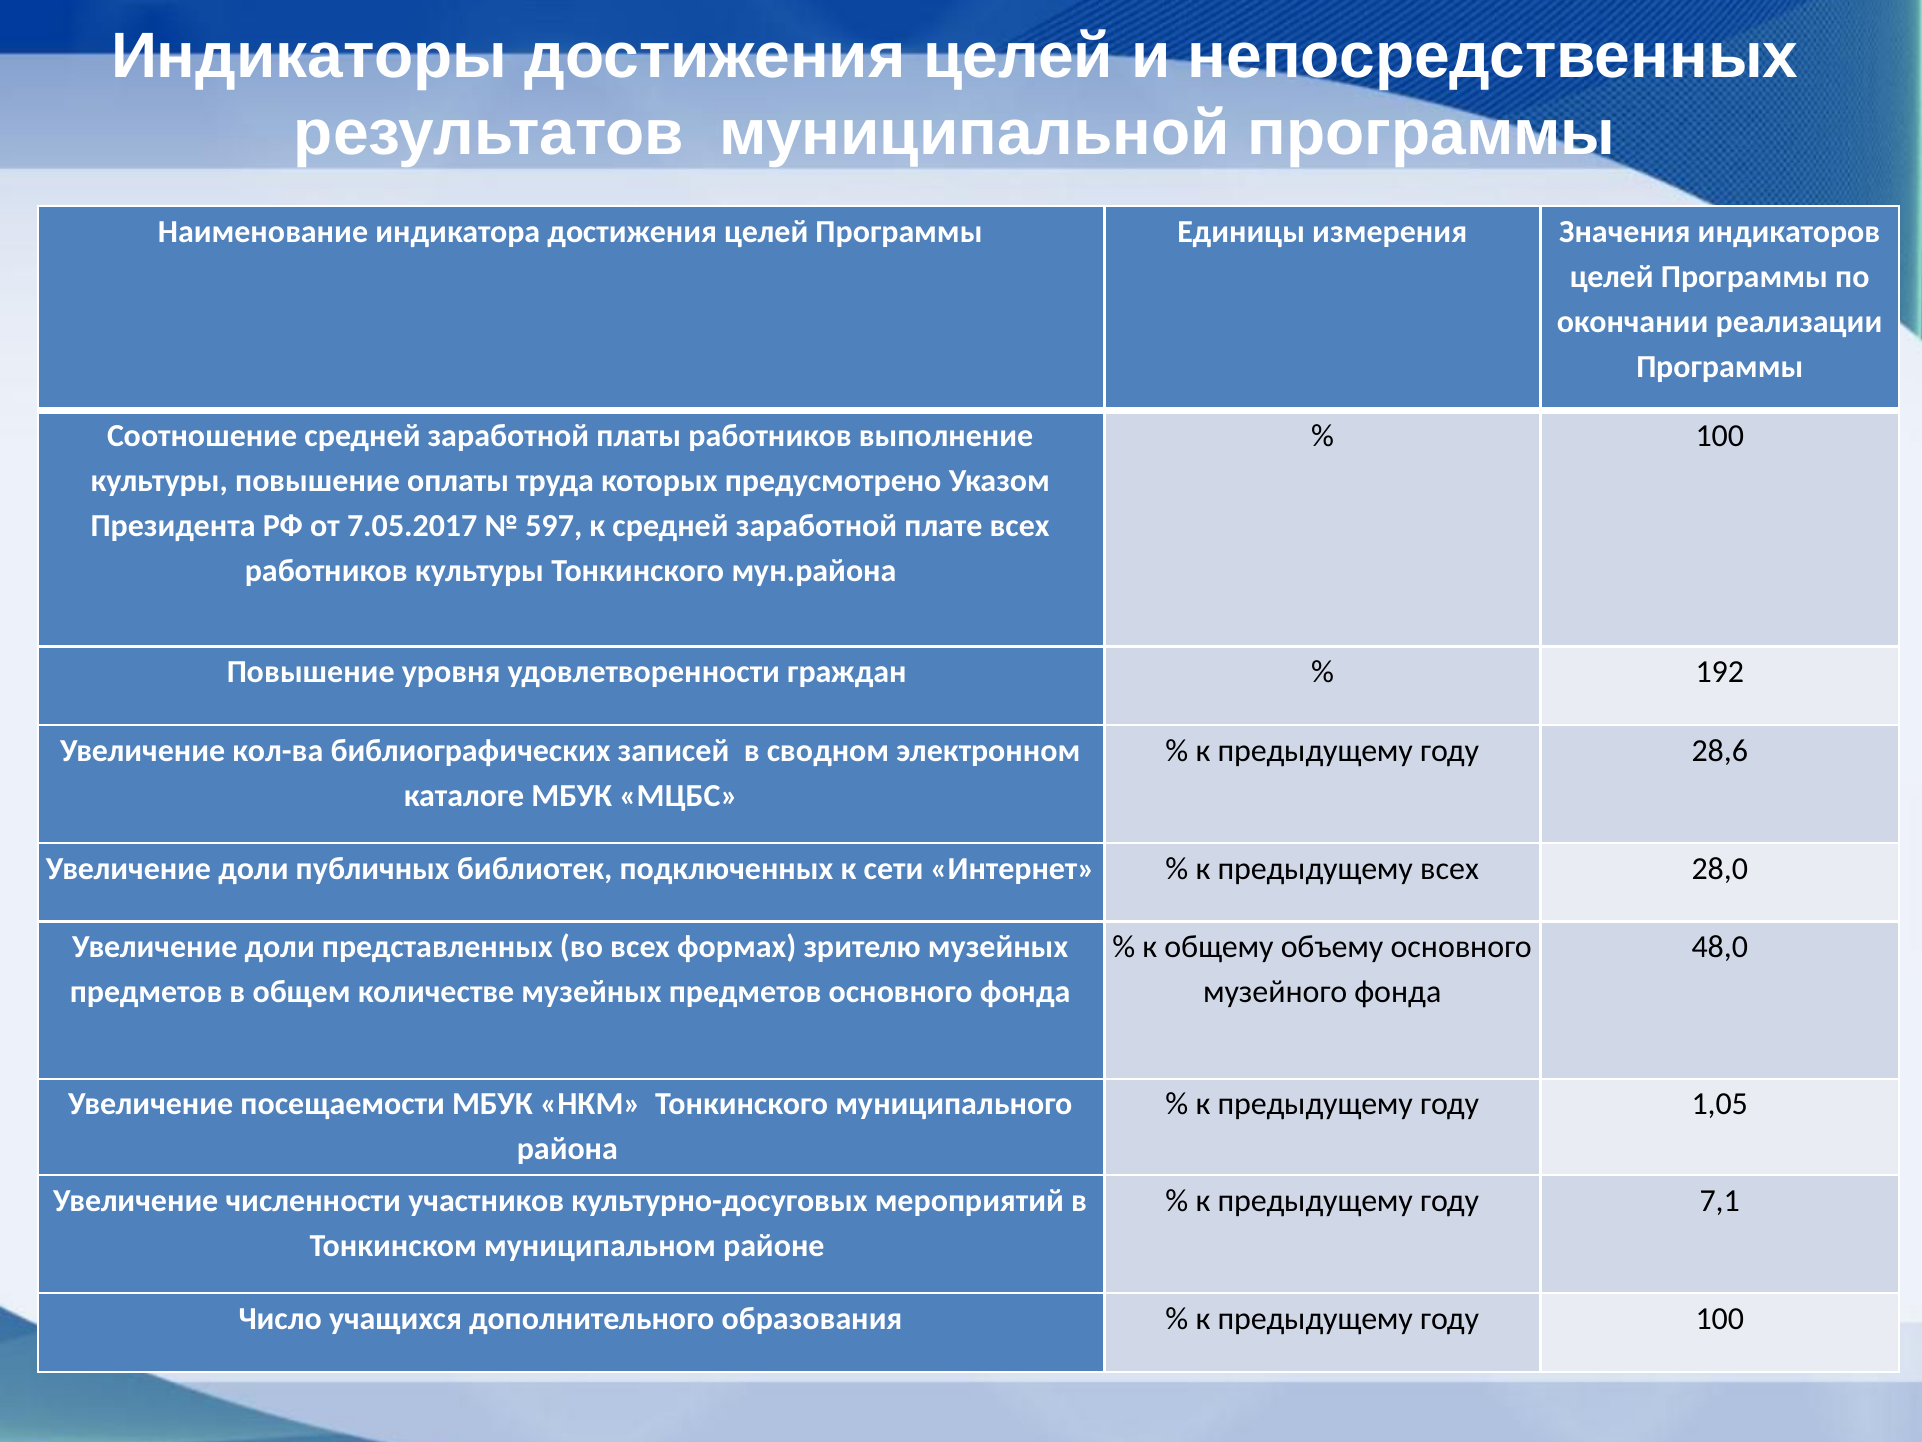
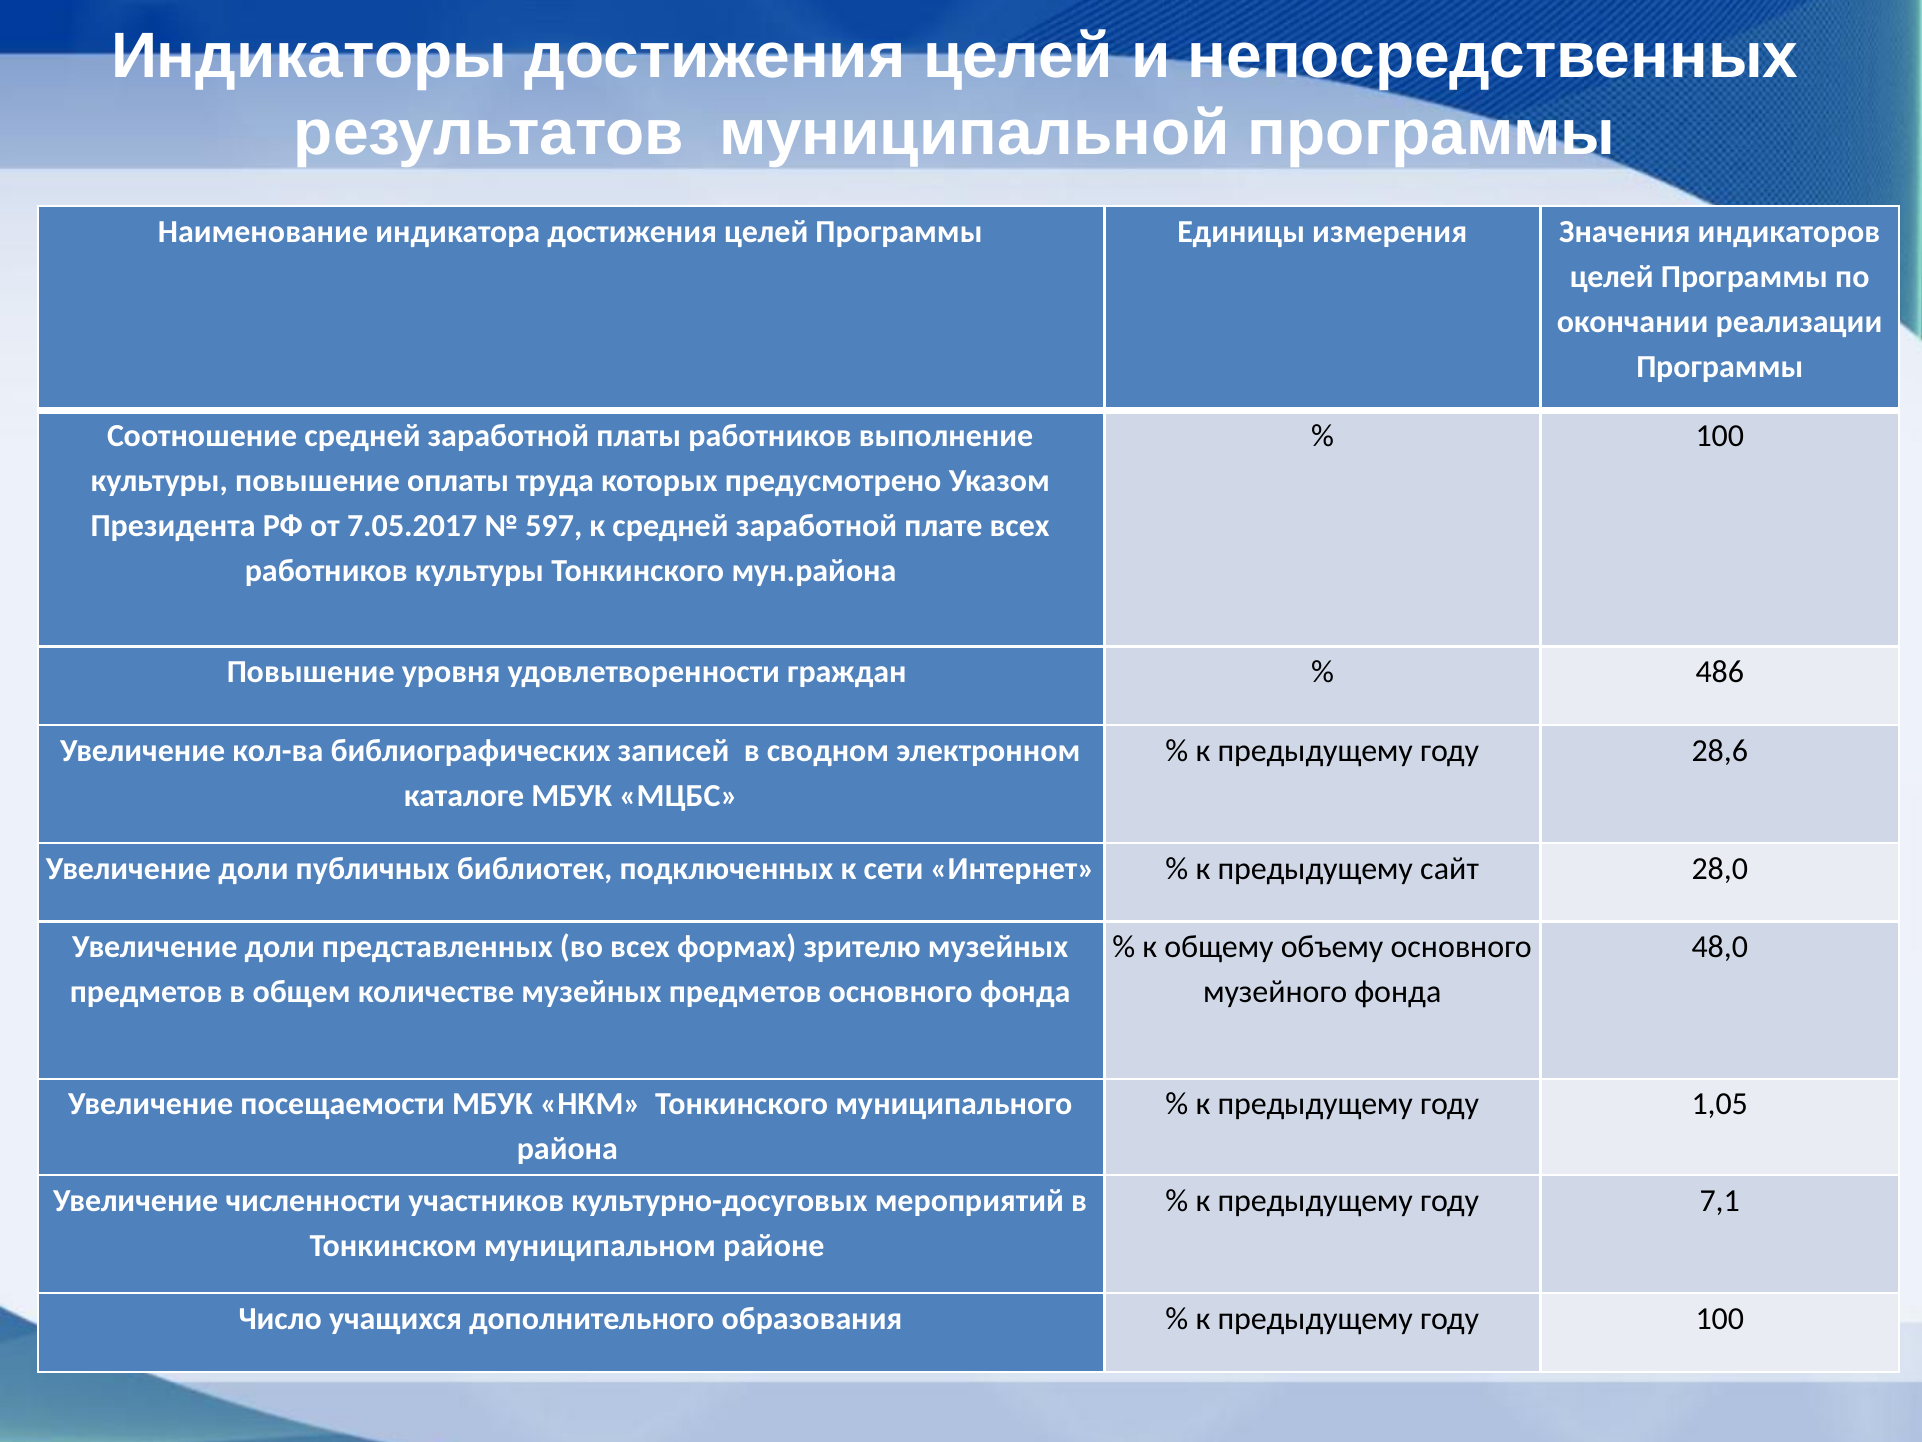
192: 192 -> 486 (1720, 672)
предыдущему всех: всех -> сайт (1450, 868)
